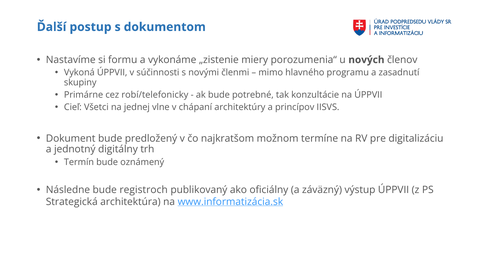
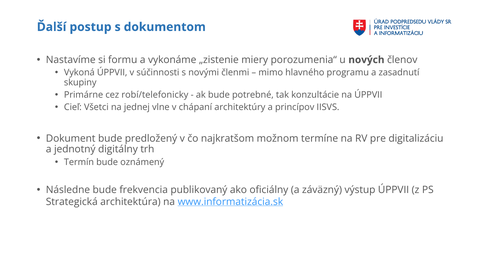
registroch: registroch -> frekvencia (144, 190)
